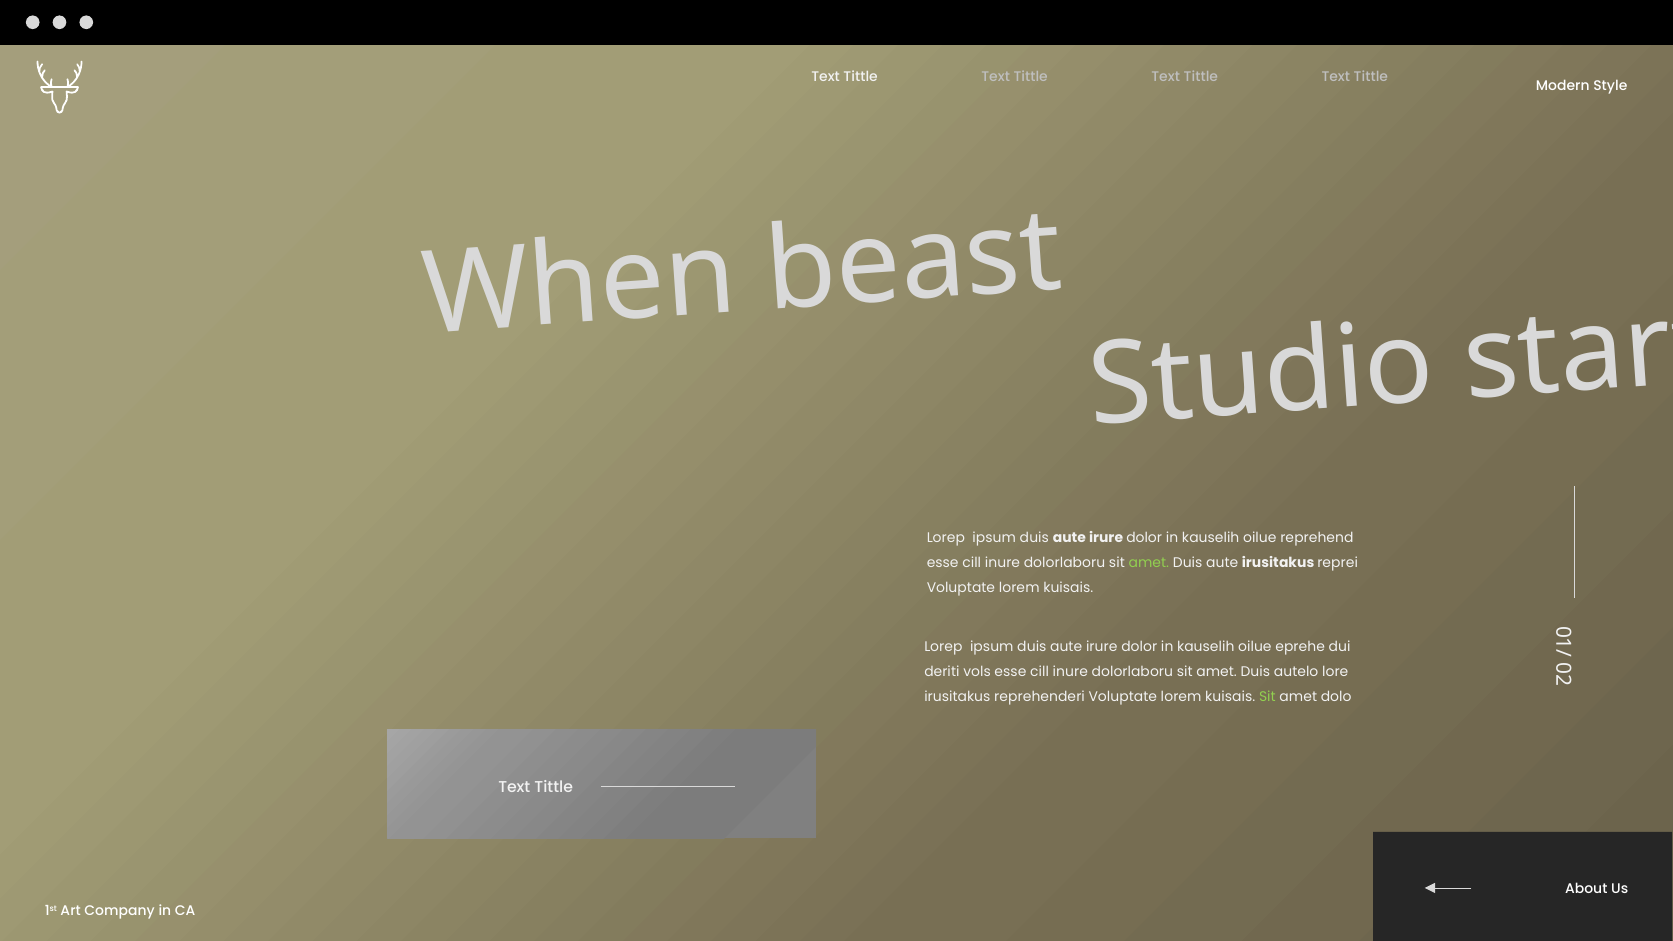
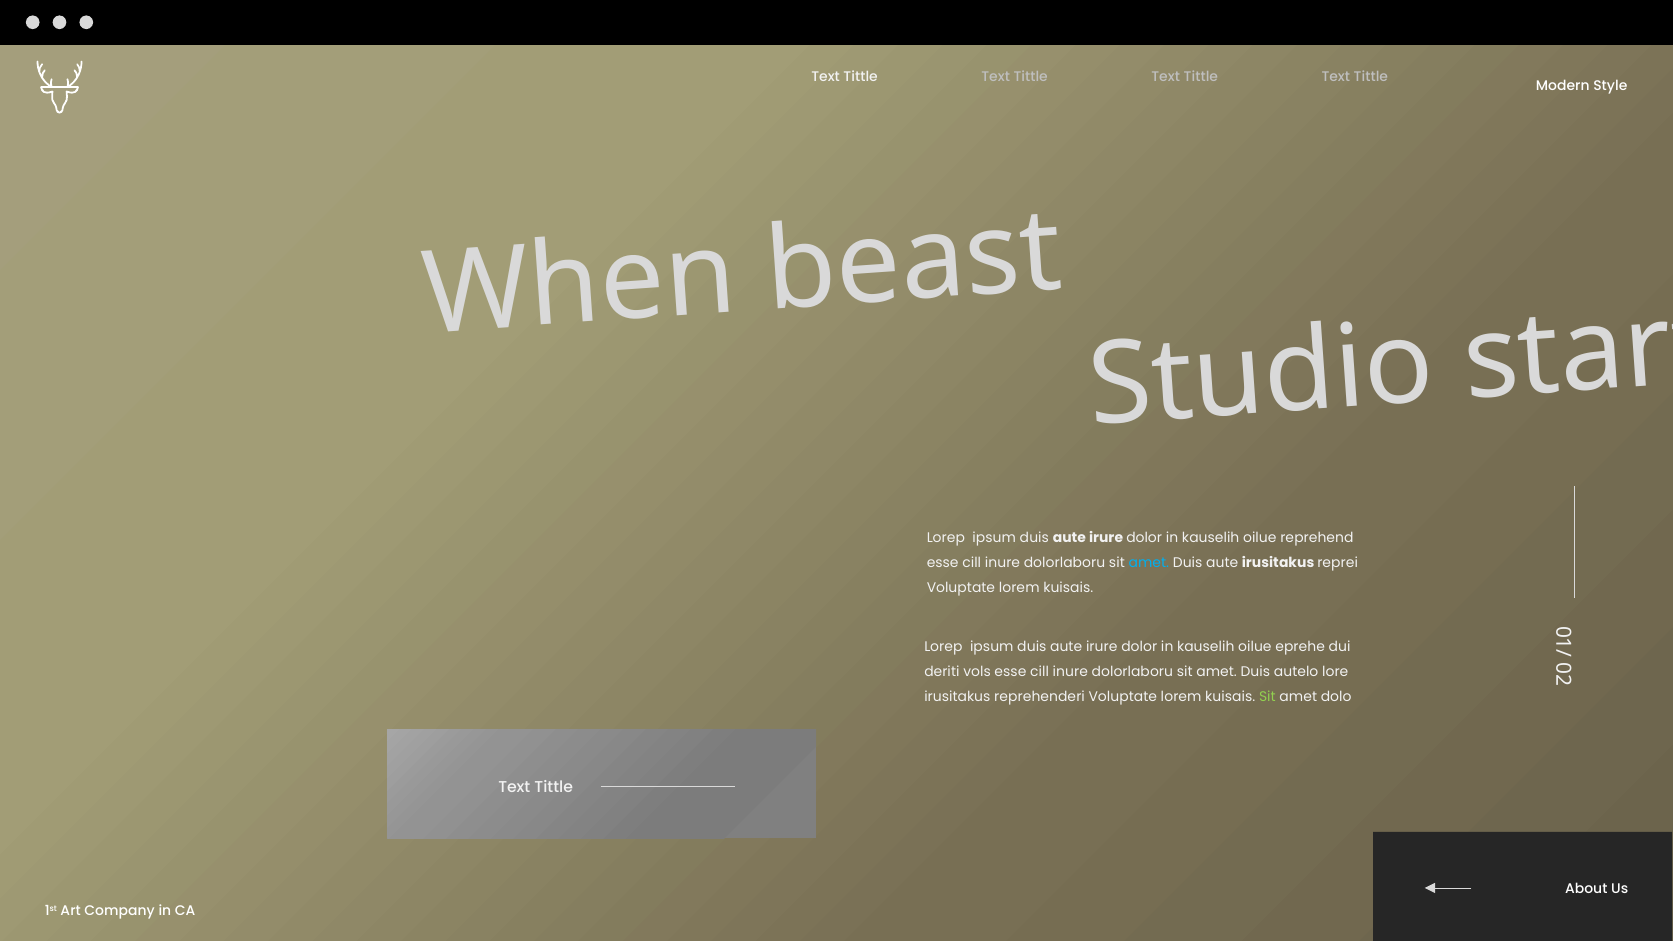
amet colour: light green -> light blue (1149, 563)
